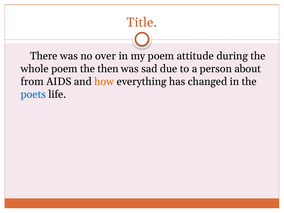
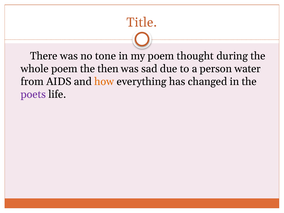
over: over -> tone (106, 56)
attitude: attitude -> thought (195, 56)
about: about -> water (248, 69)
poets colour: blue -> purple (33, 94)
